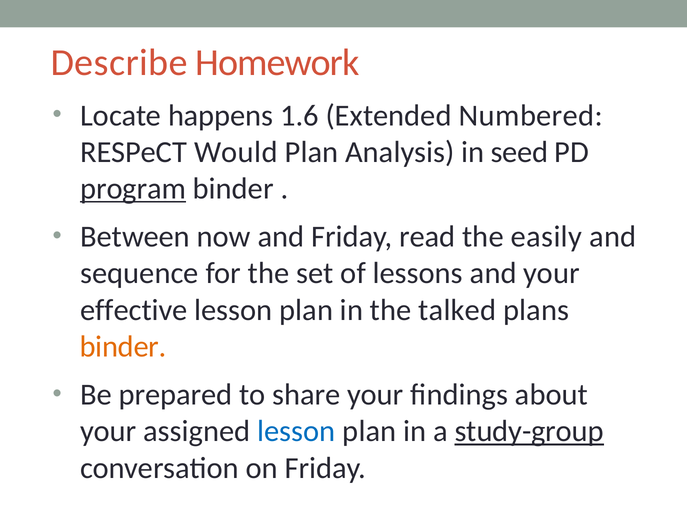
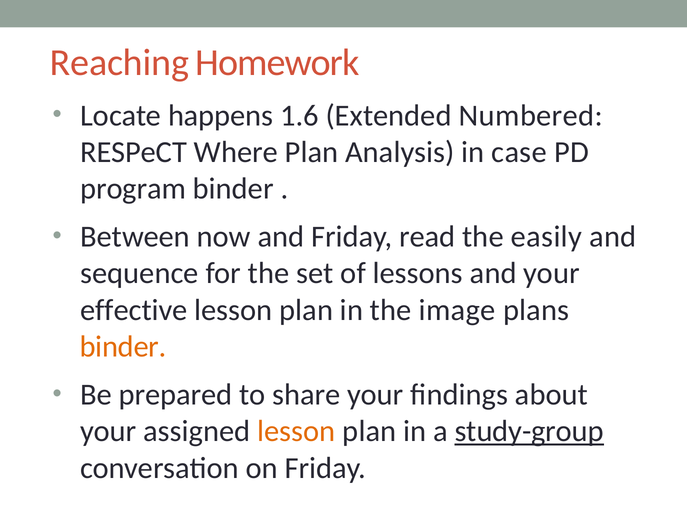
Describe: Describe -> Reaching (119, 63)
Would: Would -> Where (236, 152)
seed: seed -> case (519, 152)
program underline: present -> none (133, 189)
talked: talked -> image (457, 310)
lesson colour: blue -> orange (296, 432)
